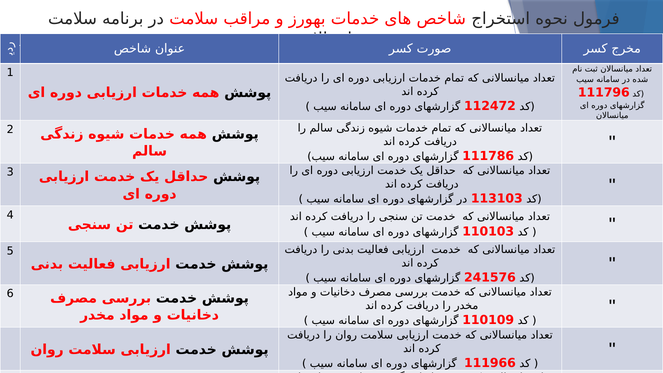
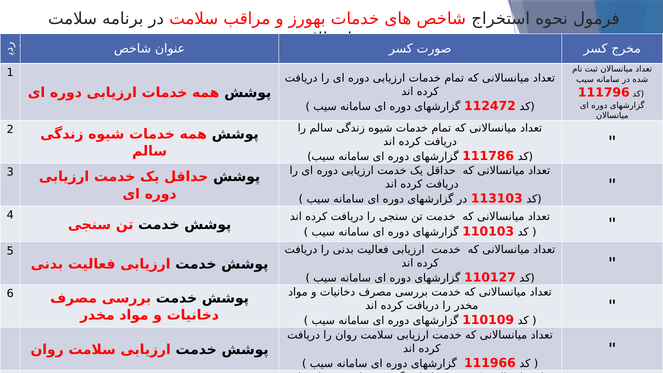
241576: 241576 -> 110127 (490, 278)
